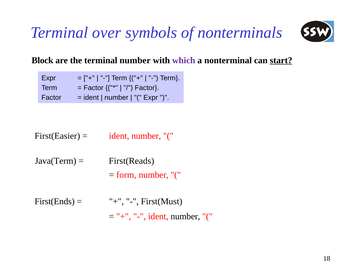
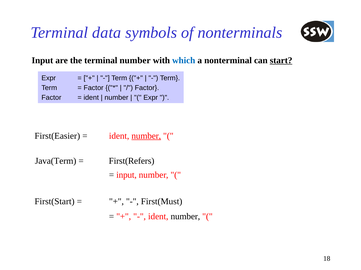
over: over -> data (107, 33)
Block: Block -> Input (42, 61)
which colour: purple -> blue (184, 61)
number underline: none -> present (146, 136)
First(Reads: First(Reads -> First(Refers (132, 161)
form: form -> input (126, 175)
First(Ends: First(Ends -> First(Start (55, 202)
